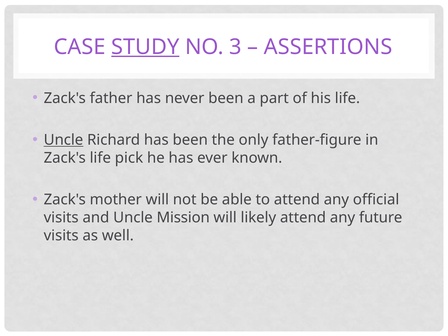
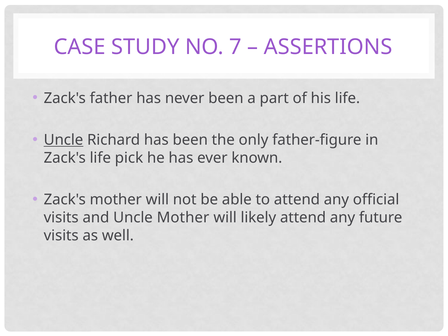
STUDY underline: present -> none (145, 47)
3: 3 -> 7 (235, 47)
Uncle Mission: Mission -> Mother (183, 218)
